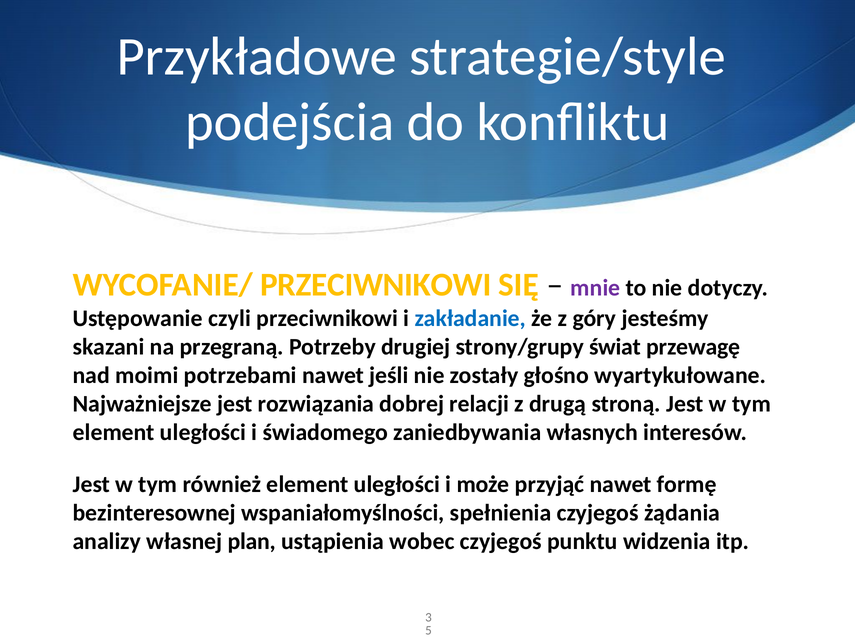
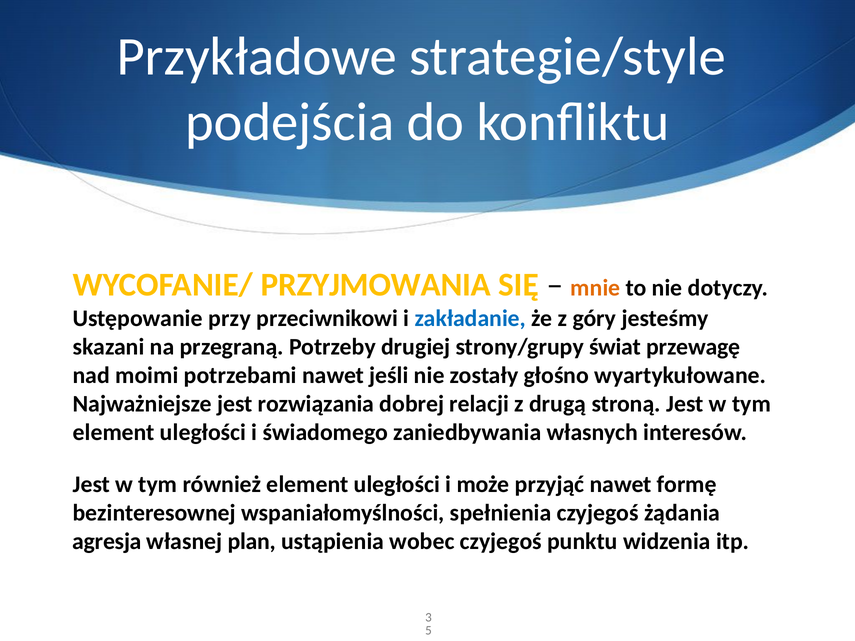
WYCOFANIE/ PRZECIWNIKOWI: PRZECIWNIKOWI -> PRZYJMOWANIA (376, 285)
mnie colour: purple -> orange (595, 288)
czyli: czyli -> przy (229, 318)
analizy: analizy -> agresja (107, 542)
